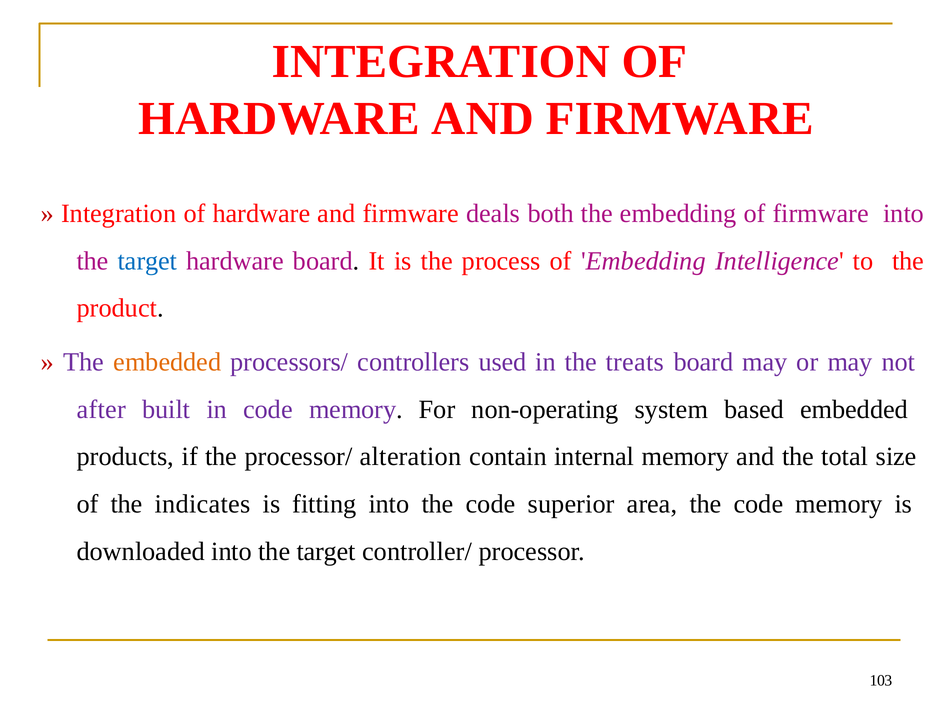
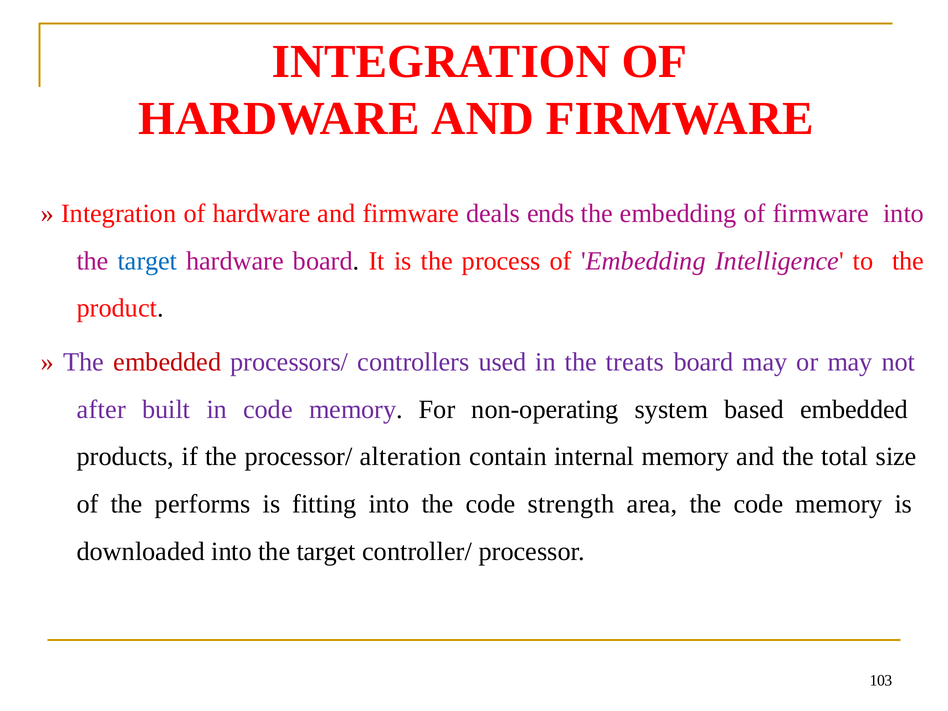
both: both -> ends (551, 213)
embedded colour: orange -> red (167, 362)
indicates: indicates -> performs (203, 504)
superior: superior -> strength (571, 504)
